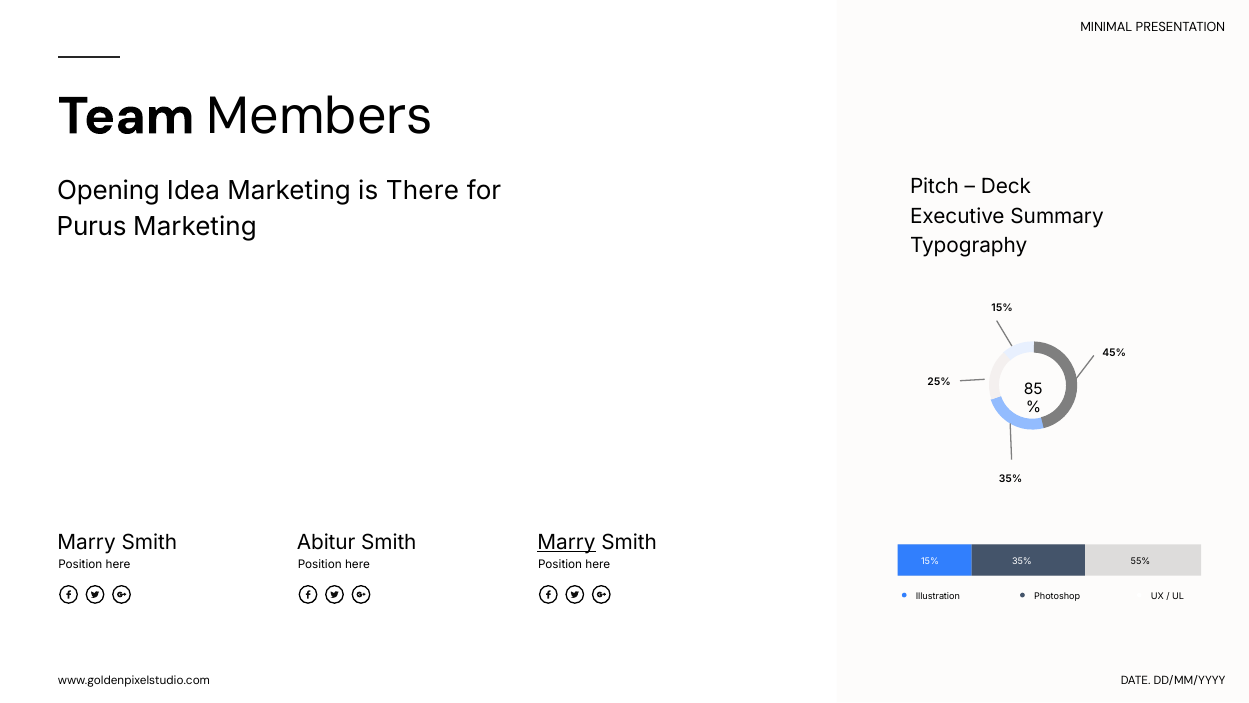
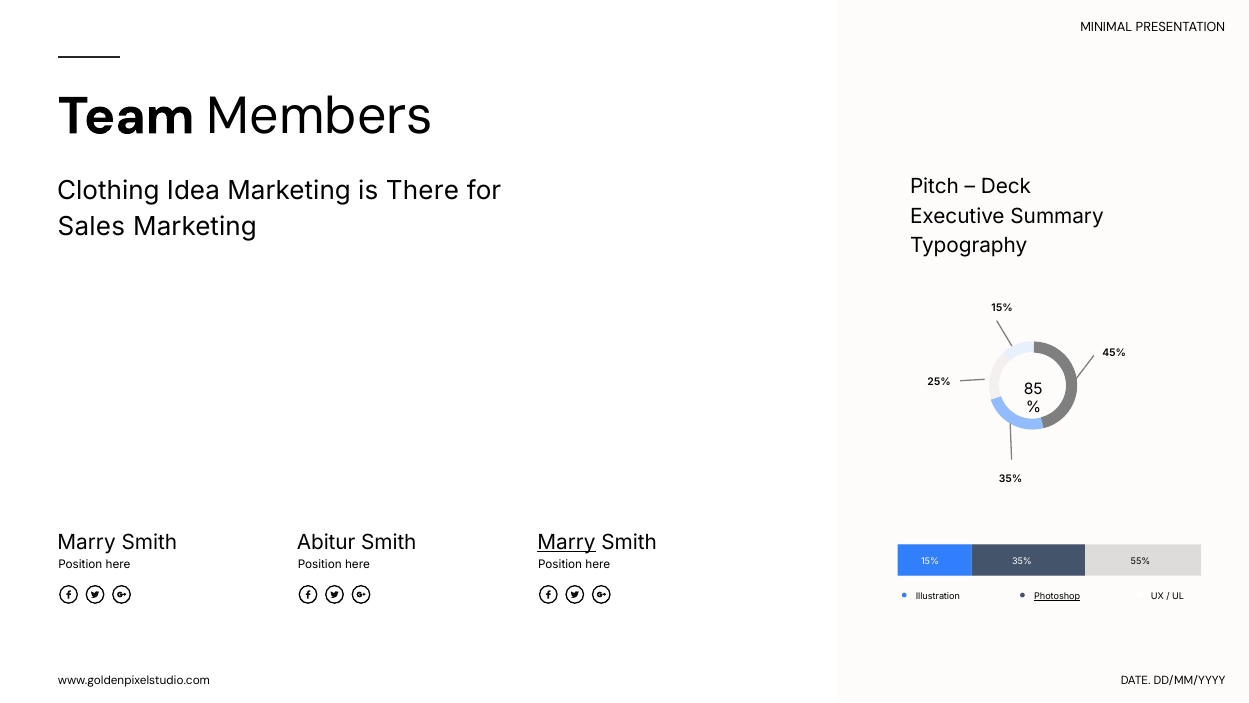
Opening: Opening -> Clothing (108, 191)
Purus: Purus -> Sales (91, 227)
Photoshop underline: none -> present (1057, 596)
